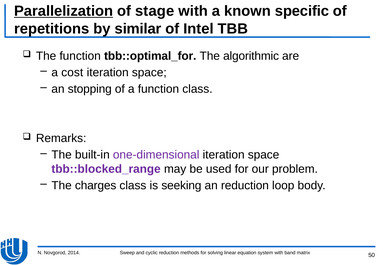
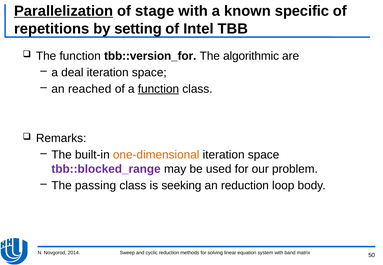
similar: similar -> setting (138, 29)
tbb::optimal_for: tbb::optimal_for -> tbb::version_for (150, 56)
cost: cost -> deal (72, 72)
stopping: stopping -> reached (90, 89)
function underline: none -> present (158, 89)
one-dimensional colour: purple -> orange (156, 155)
charges: charges -> passing (96, 186)
